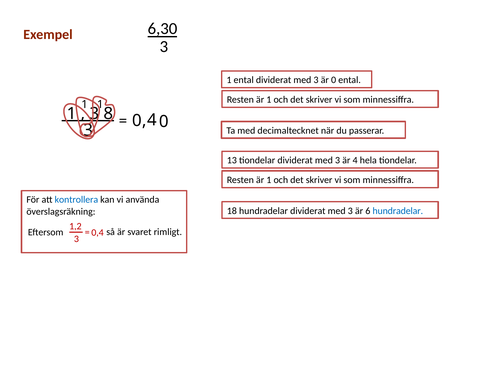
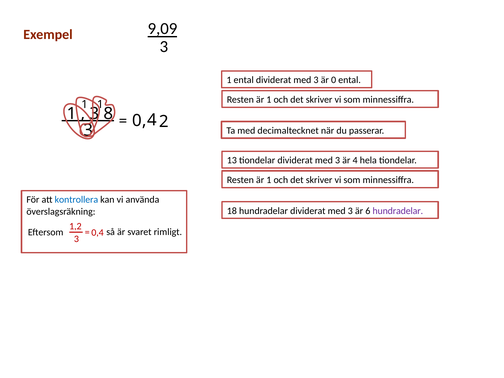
6,30: 6,30 -> 9,09 (162, 29)
4 0: 0 -> 2 (164, 122)
hundradelar colour: blue -> purple (398, 211)
